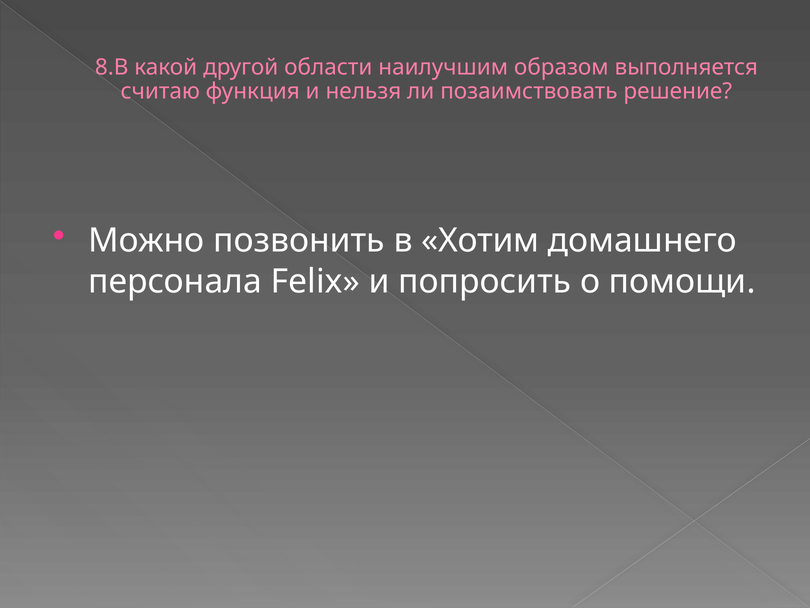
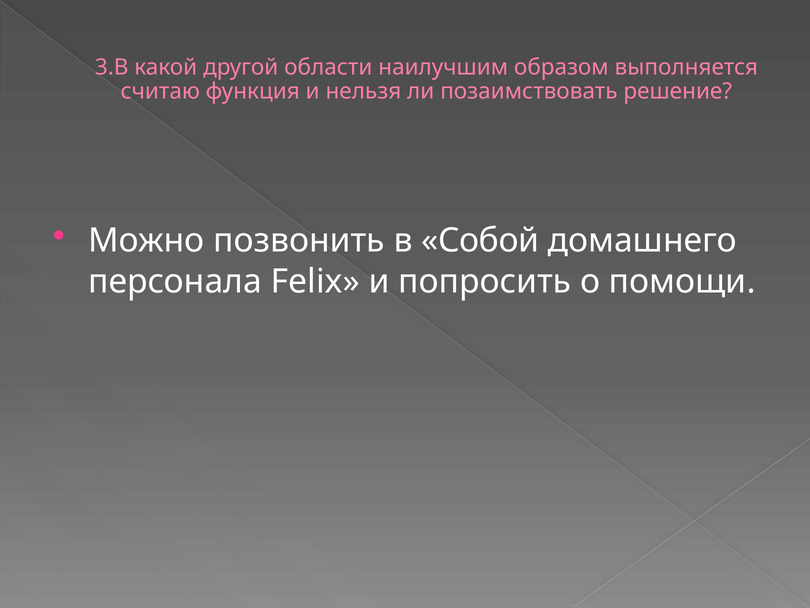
8.В: 8.В -> 3.В (112, 67)
Хотим: Хотим -> Собой (480, 241)
